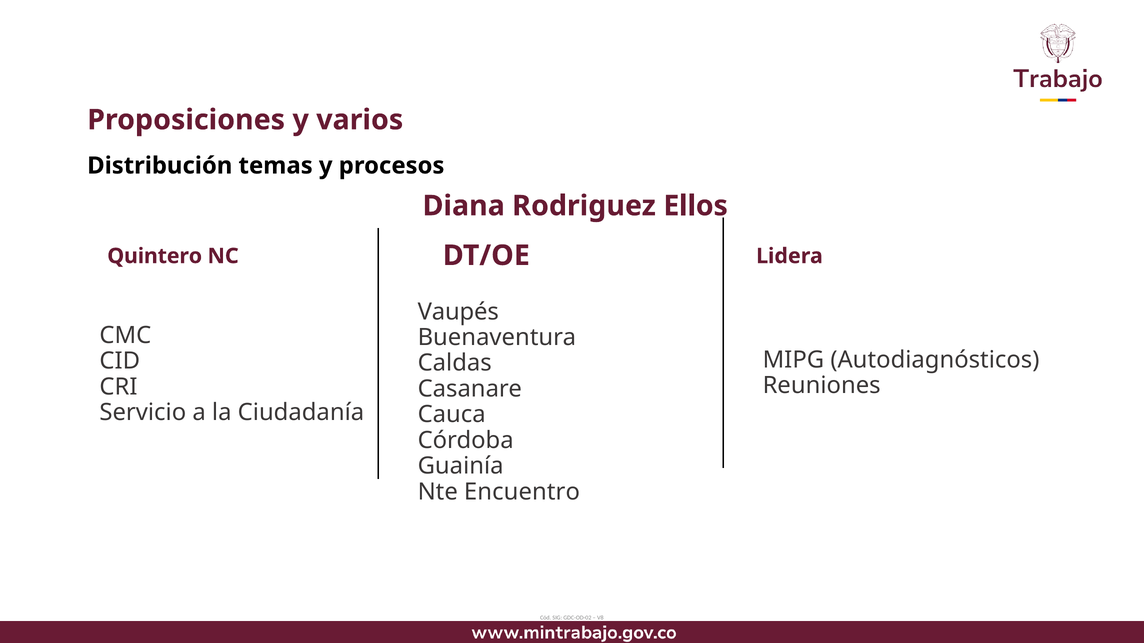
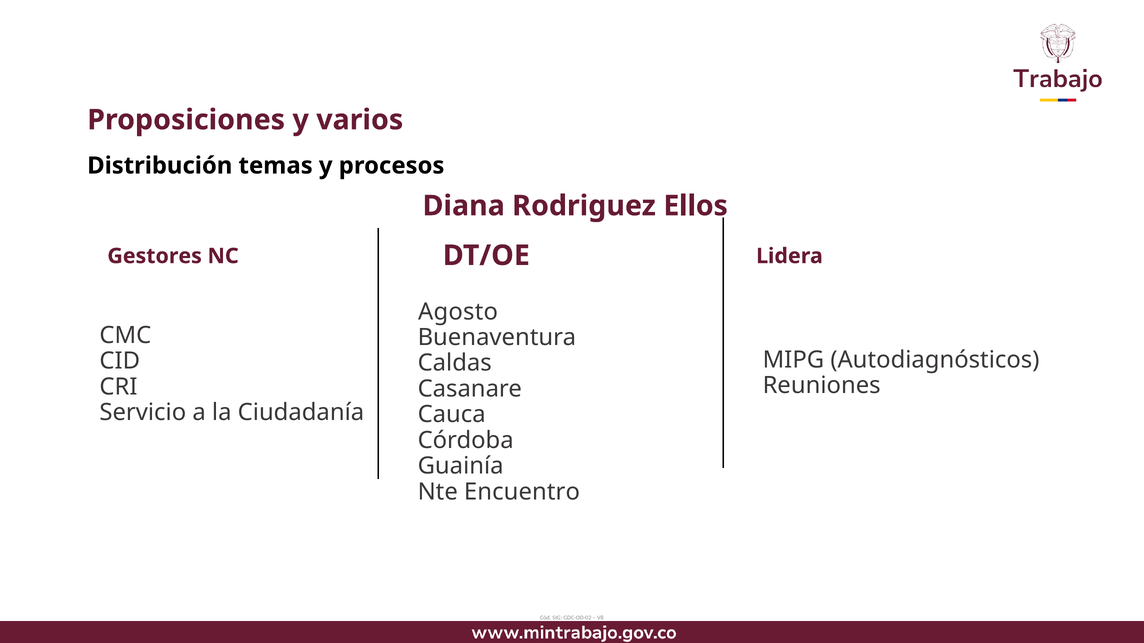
Quintero: Quintero -> Gestores (155, 256)
Vaupés: Vaupés -> Agosto (458, 312)
